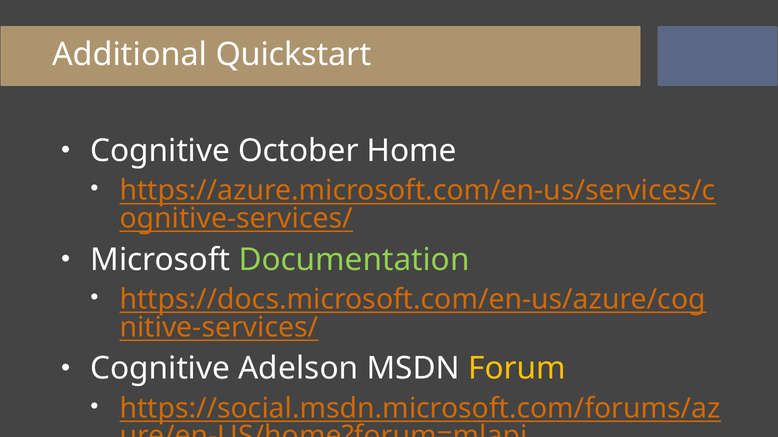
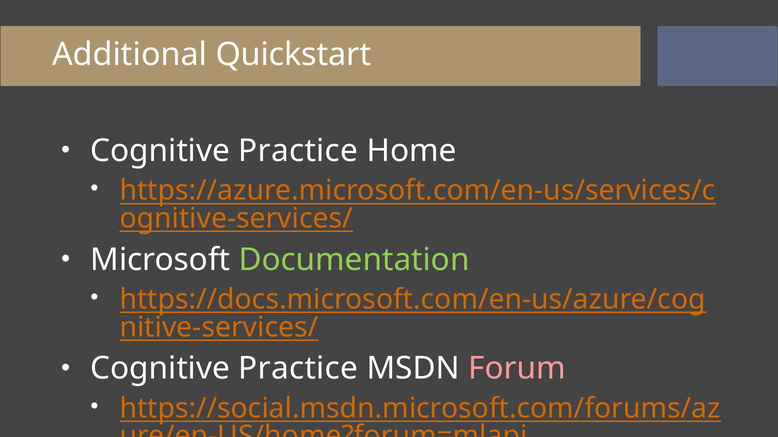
October: October -> Practice (298, 151)
Adelson: Adelson -> Practice (298, 369)
Forum colour: yellow -> pink (517, 369)
